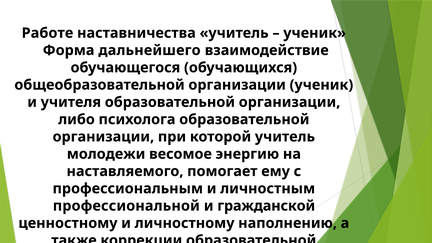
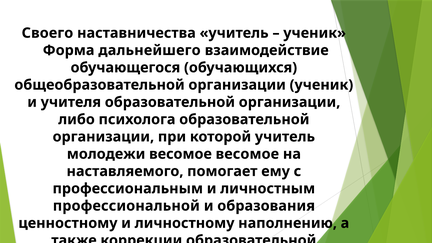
Работе: Работе -> Своего (47, 33)
весомое энергию: энергию -> весомое (247, 154)
гражданской: гражданской -> образования (266, 206)
